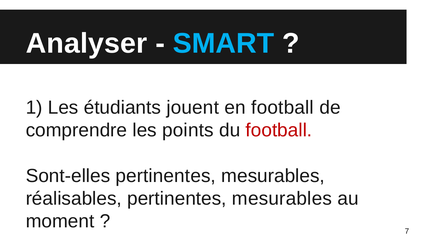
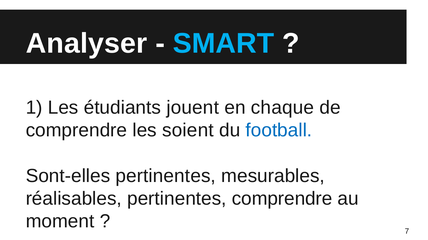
en football: football -> chaque (283, 108)
points: points -> soient (188, 131)
football colour: red -> blue (279, 131)
réalisables pertinentes mesurables: mesurables -> comprendre (282, 199)
